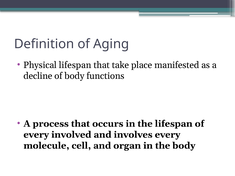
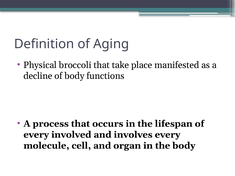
Physical lifespan: lifespan -> broccoli (75, 65)
